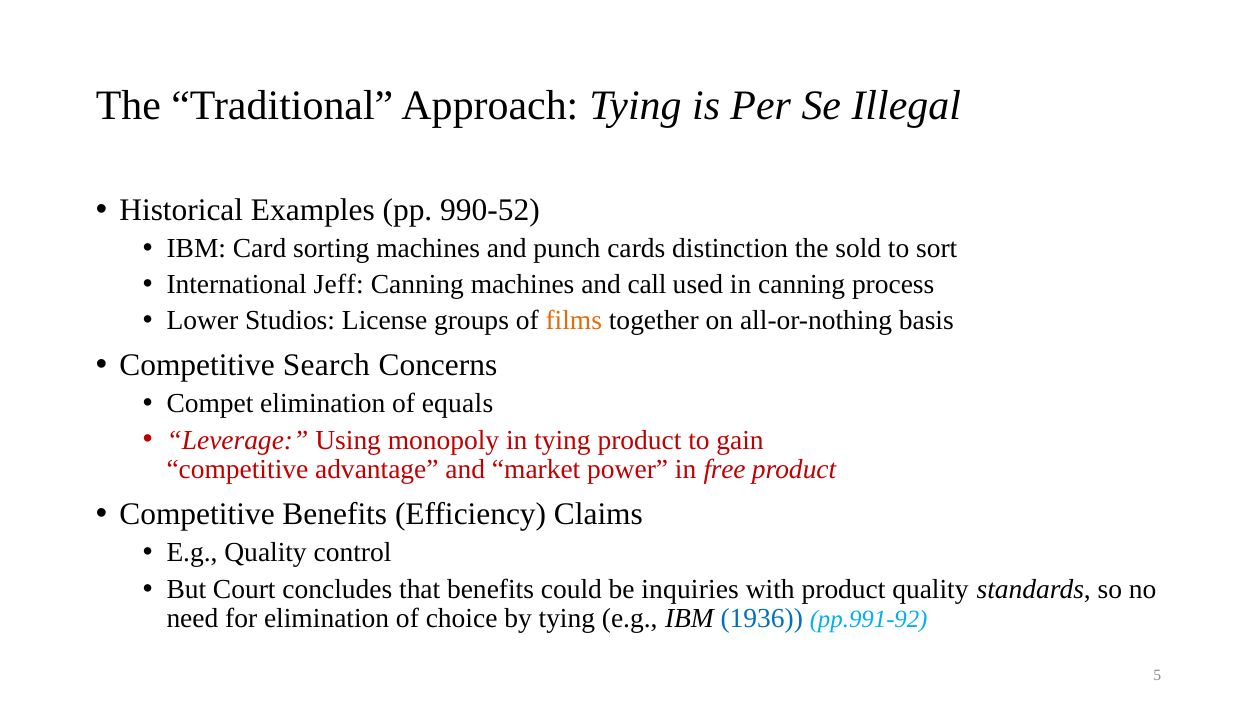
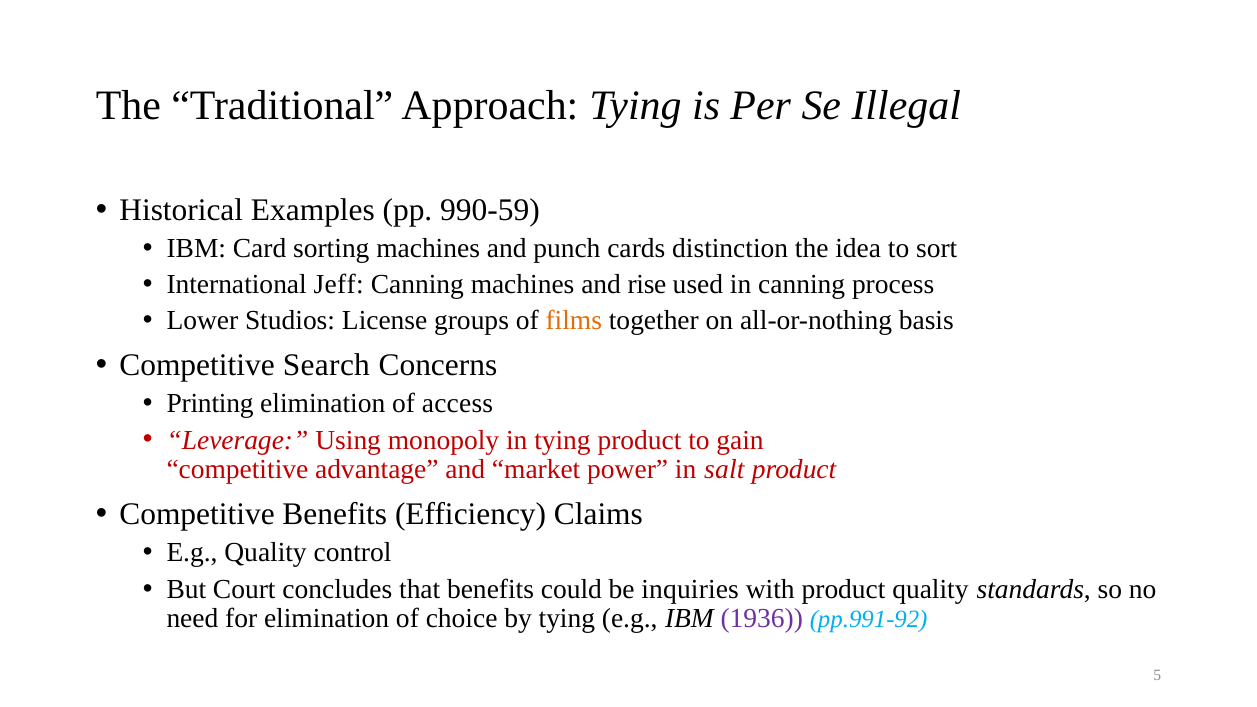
990-52: 990-52 -> 990-59 (490, 210)
sold: sold -> idea (858, 248)
call: call -> rise (647, 284)
Compet: Compet -> Printing (210, 404)
equals: equals -> access (458, 404)
free: free -> salt (724, 470)
1936 colour: blue -> purple (762, 619)
